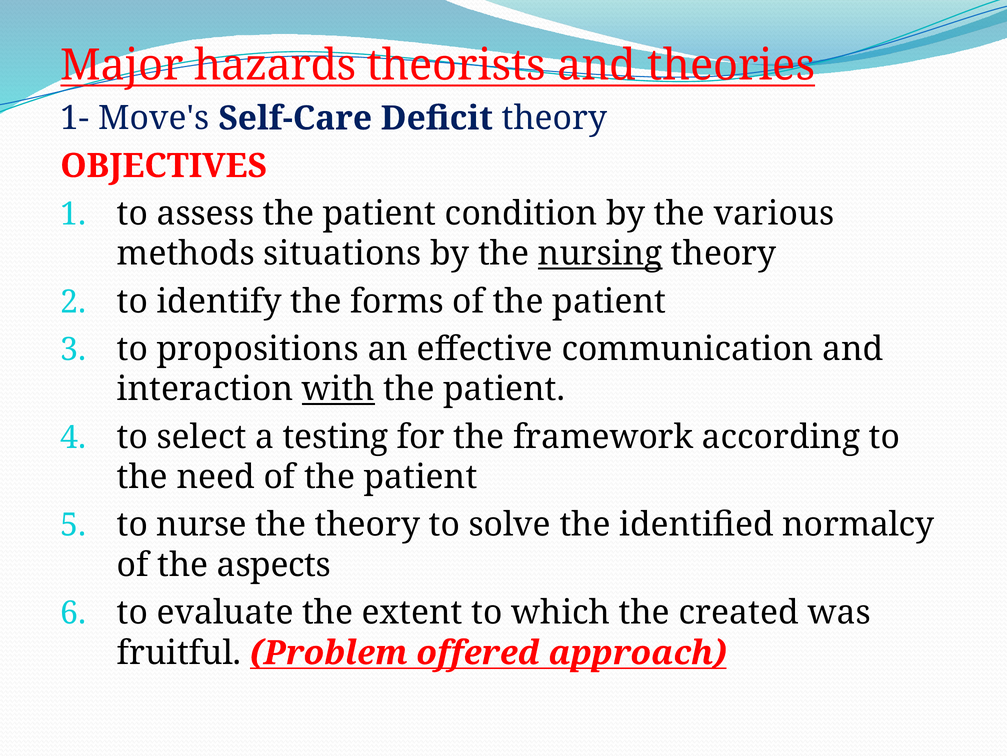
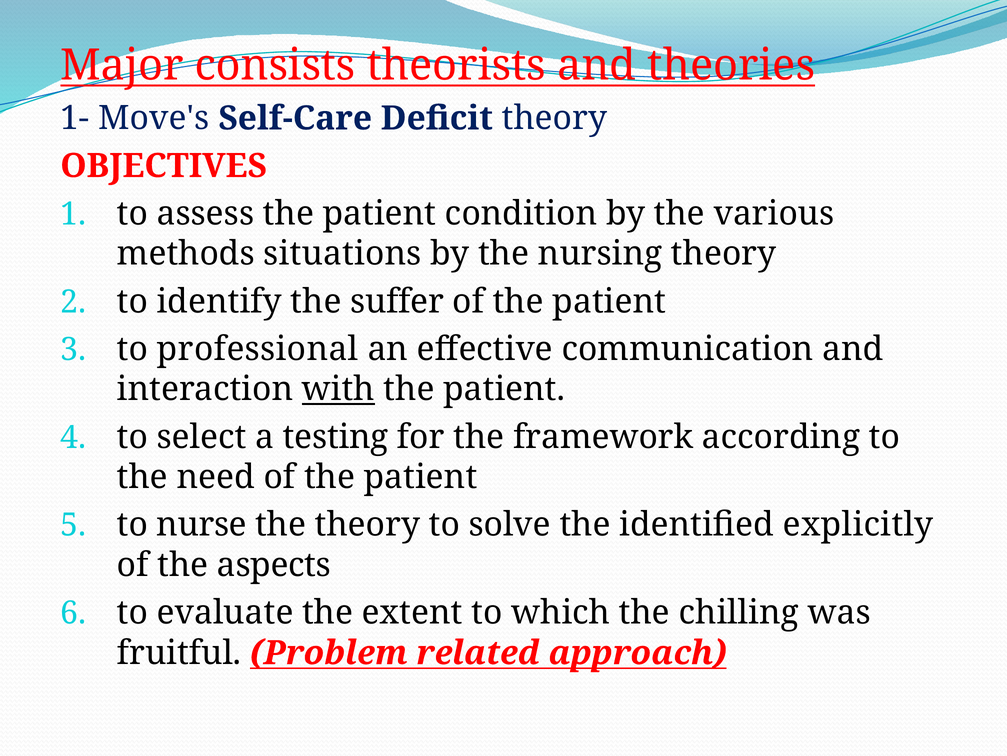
hazards: hazards -> consists (275, 65)
nursing underline: present -> none (600, 254)
forms: forms -> suffer (397, 301)
propositions: propositions -> professional (258, 349)
normalcy: normalcy -> explicitly (858, 524)
created: created -> chilling (739, 612)
offered: offered -> related (478, 652)
